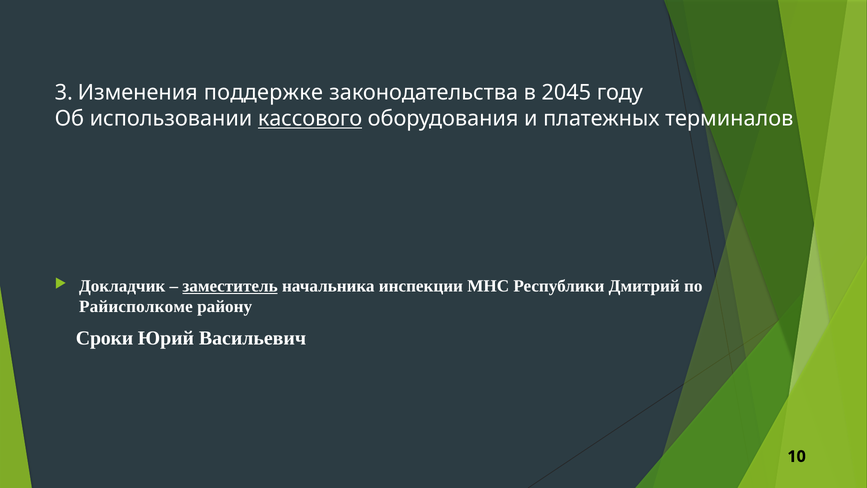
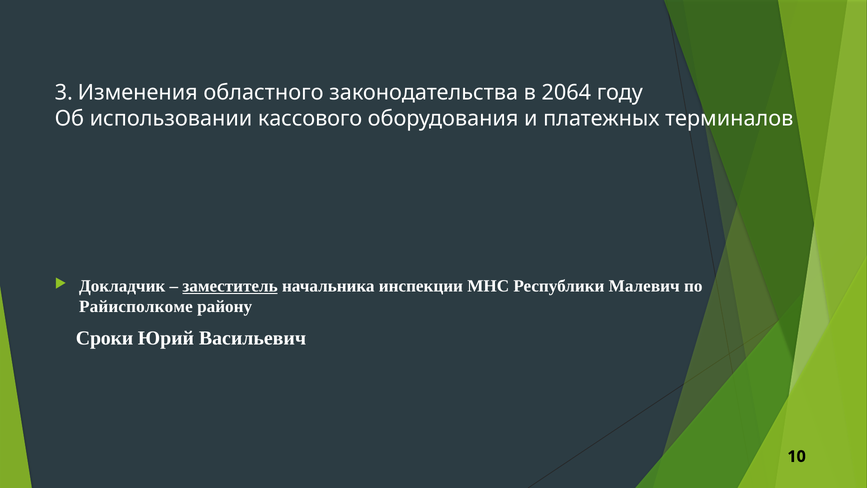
поддержке: поддержке -> областного (263, 93)
2045: 2045 -> 2064 (566, 93)
кассового underline: present -> none (310, 119)
Дмитрий: Дмитрий -> Малевич (644, 286)
